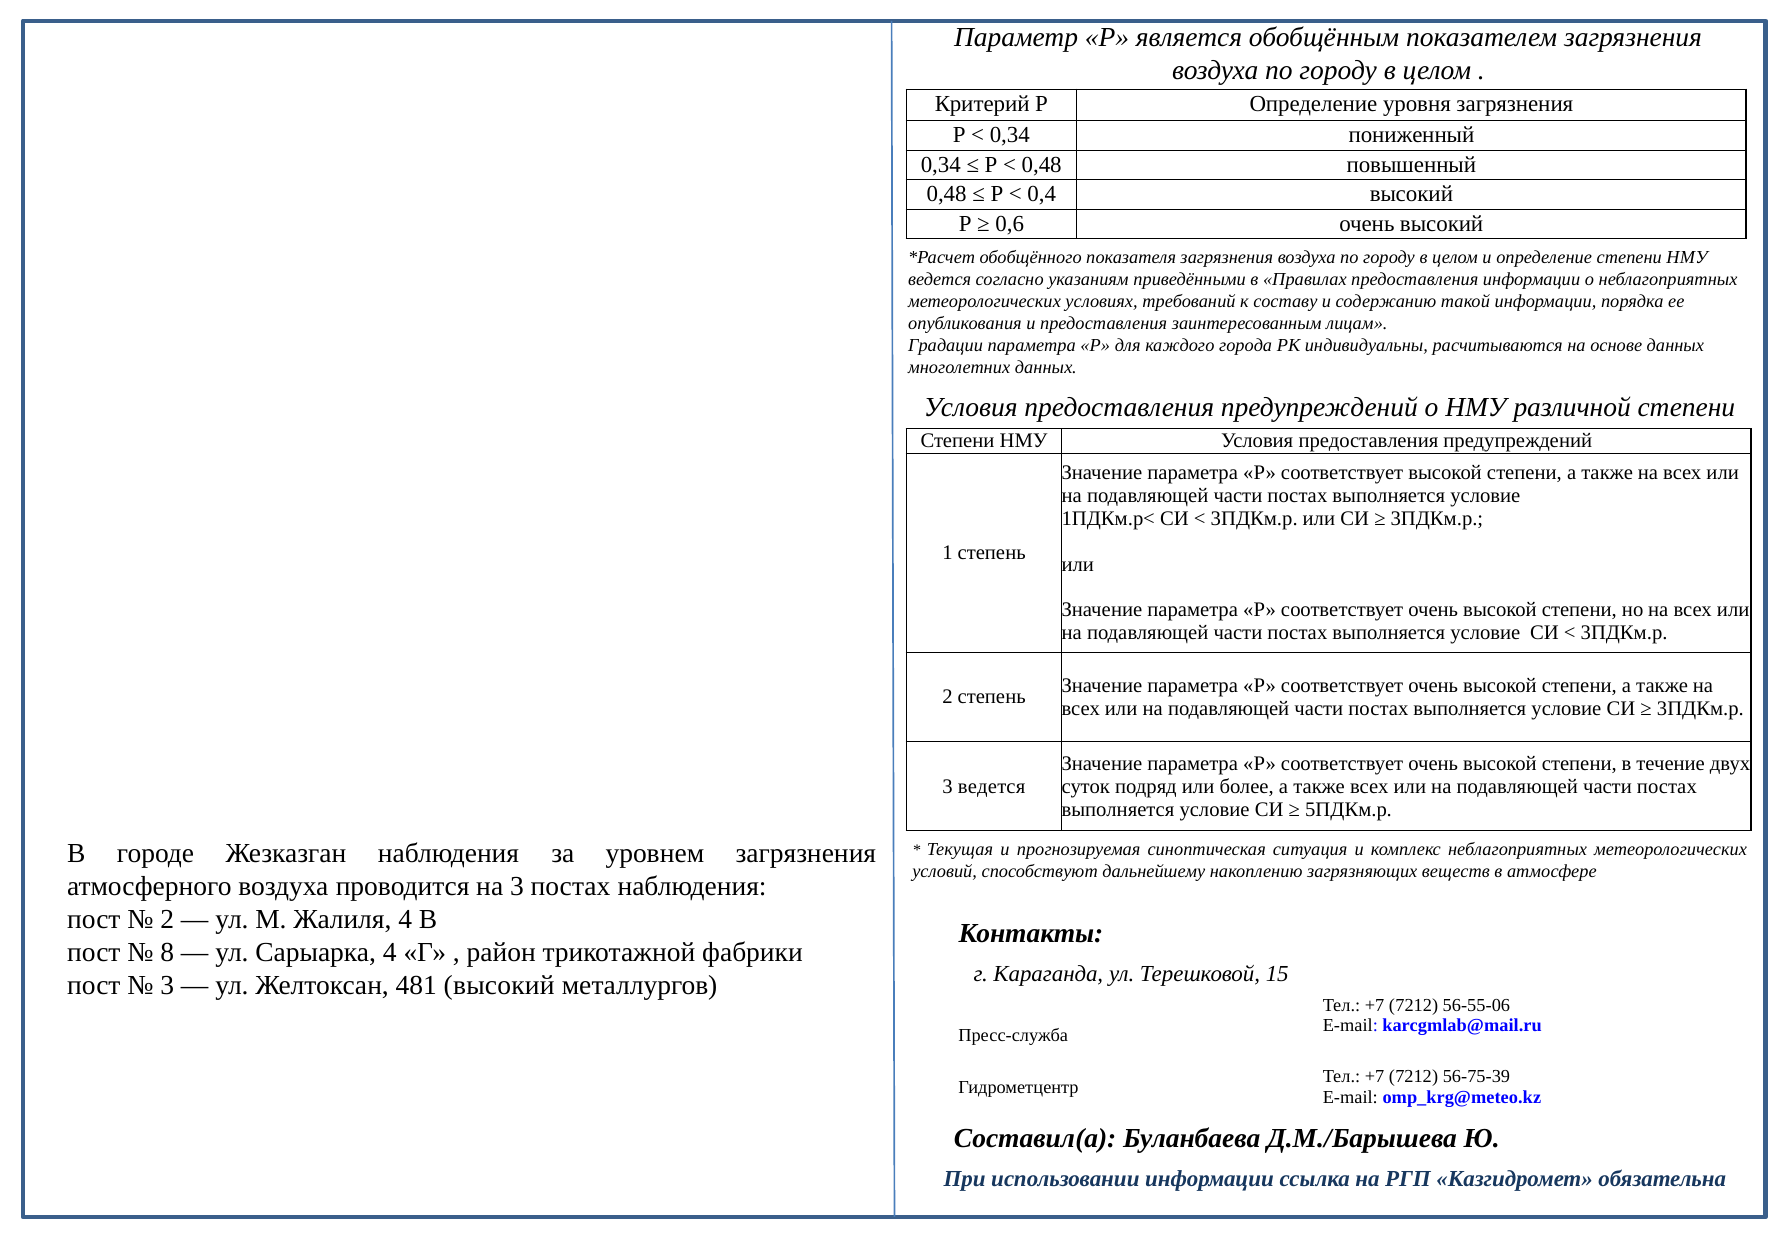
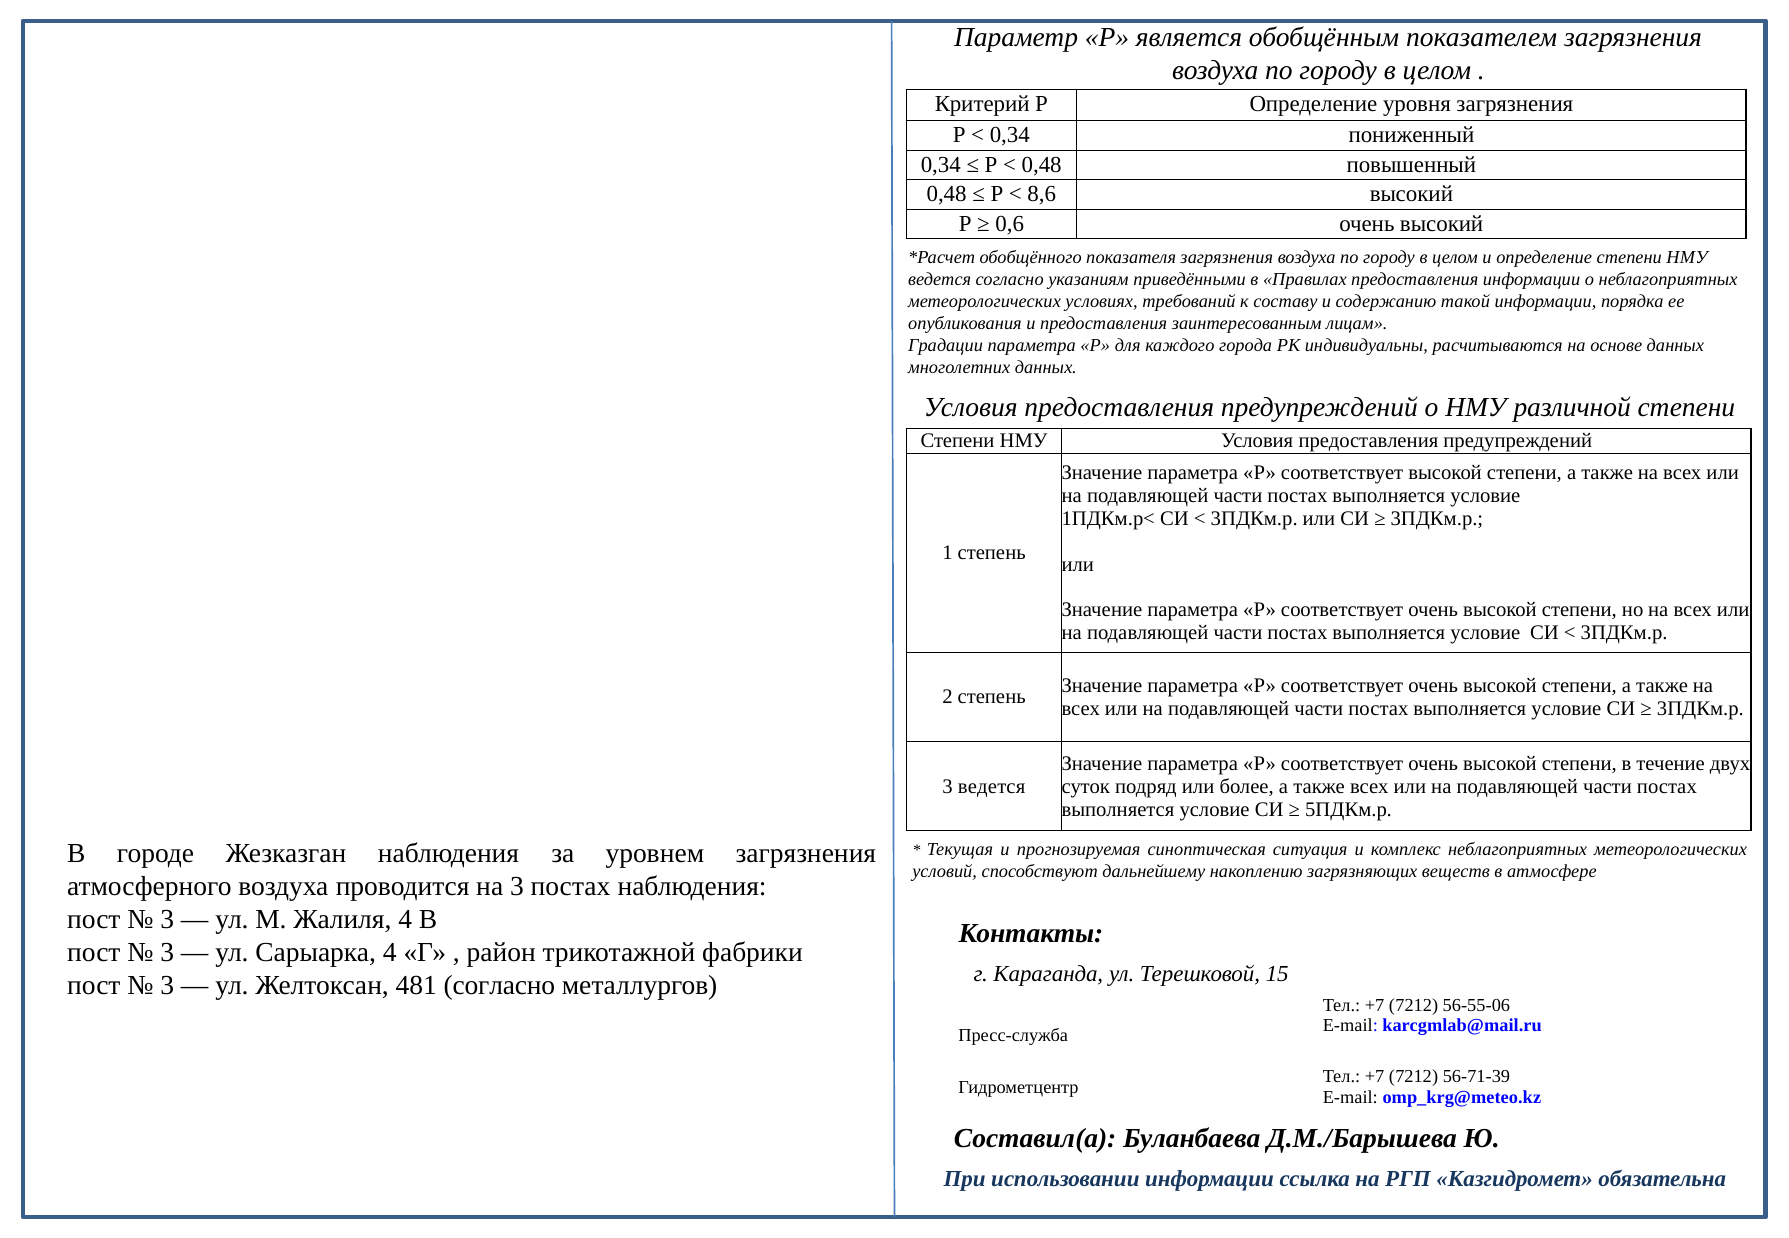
0,4: 0,4 -> 8,6 (1042, 194)
2: 2 -> 3 (167, 920)
8: 8 -> 3 (167, 953)
481 высокий: высокий -> согласно (499, 986)
56-75-39: 56-75-39 -> 56-71-39 (1476, 1077)
